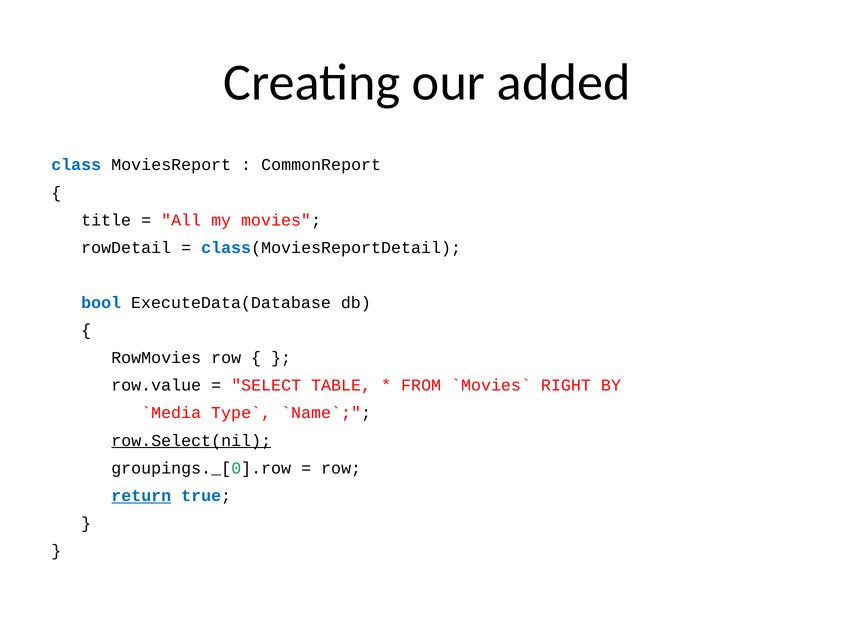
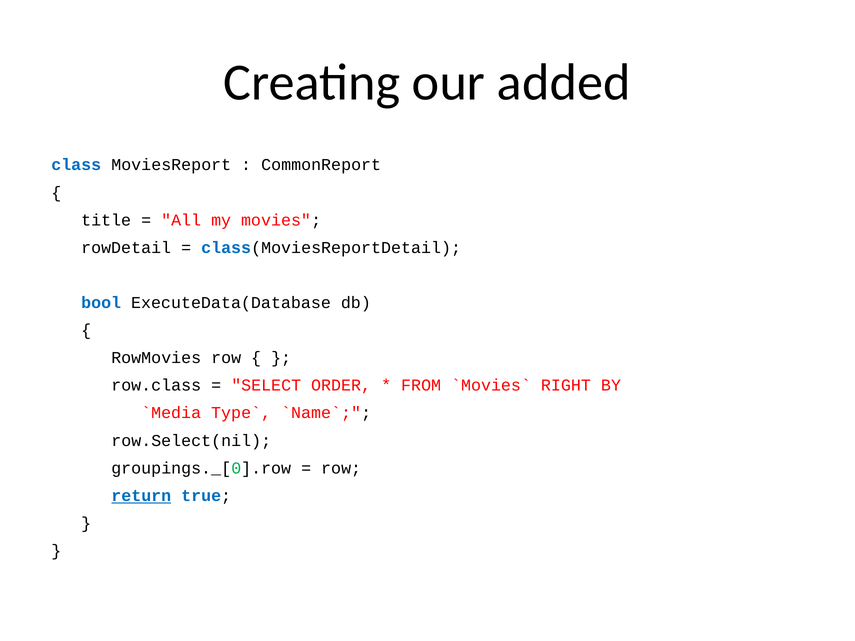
row.value: row.value -> row.class (156, 386)
TABLE: TABLE -> ORDER (341, 386)
row.Select(nil underline: present -> none (191, 441)
